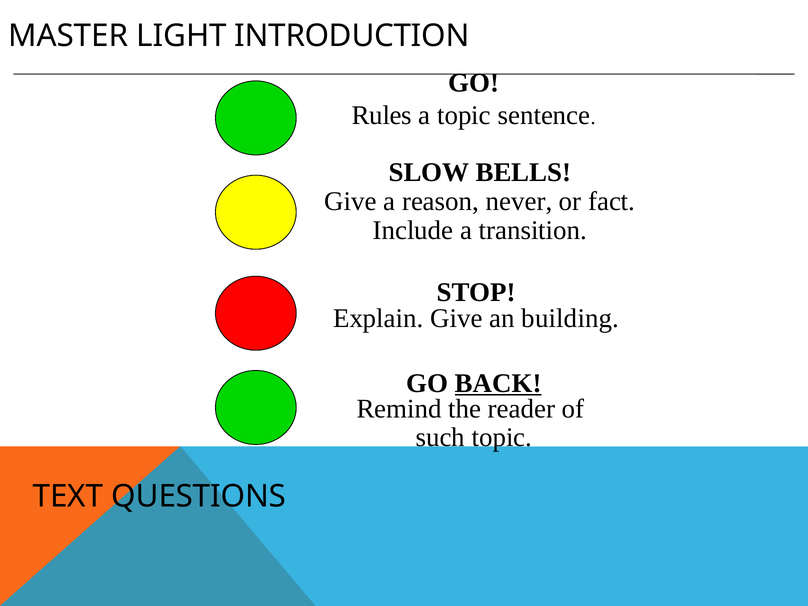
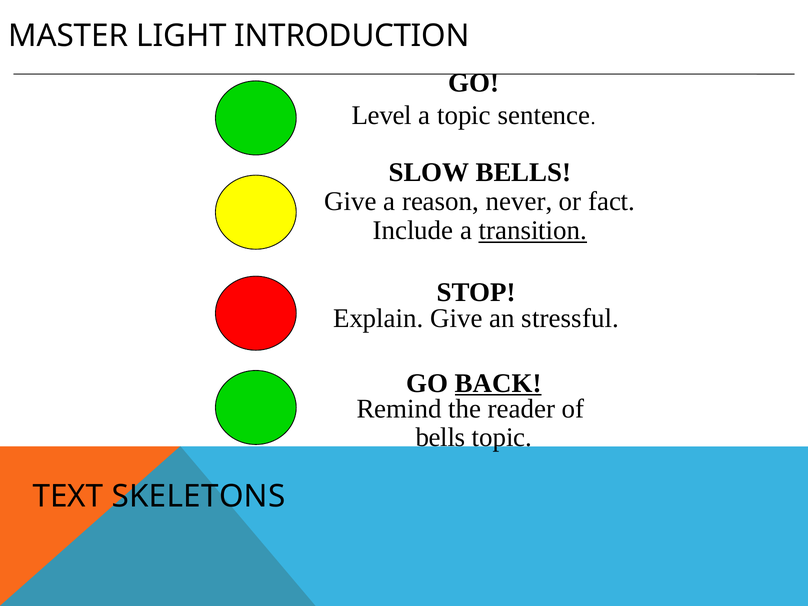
Rules: Rules -> Level (382, 115)
transition underline: none -> present (533, 231)
building: building -> stressful (570, 319)
such: such -> bells (440, 438)
QUESTIONS: QUESTIONS -> SKELETONS (198, 496)
